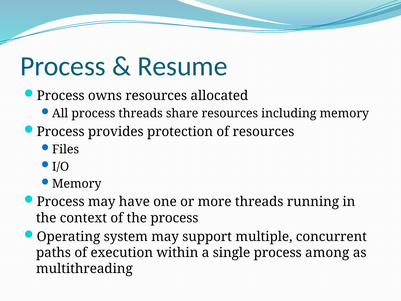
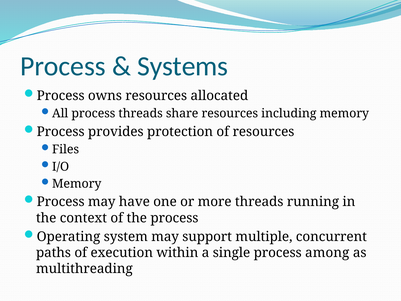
Resume: Resume -> Systems (183, 66)
